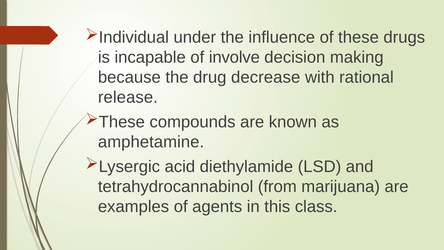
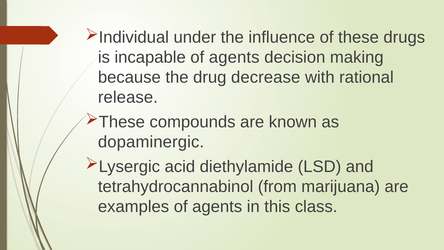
incapable of involve: involve -> agents (234, 57)
amphetamine: amphetamine -> dopaminergic (151, 142)
